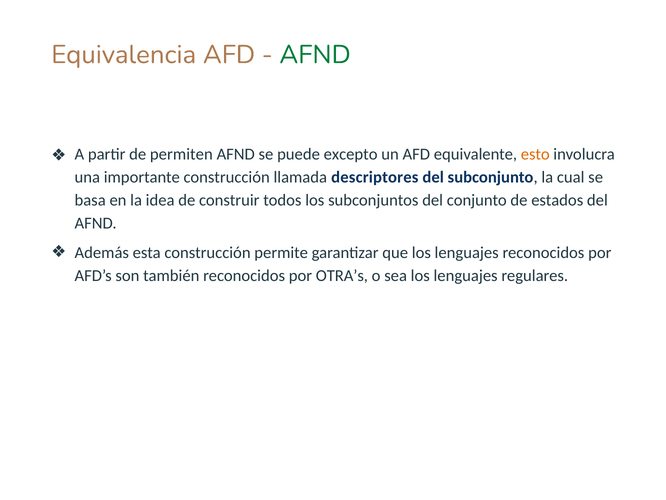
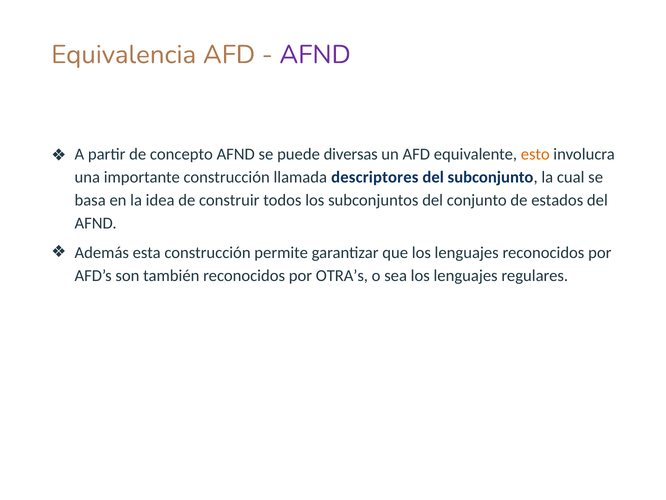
AFND colour: green -> purple (315, 55)
permiten: permiten -> concepto (181, 154)
excepto: excepto -> diversas (351, 154)
